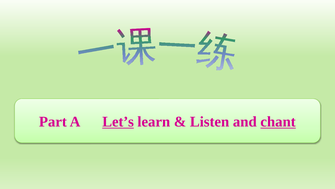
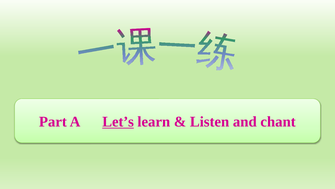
chant underline: present -> none (278, 121)
